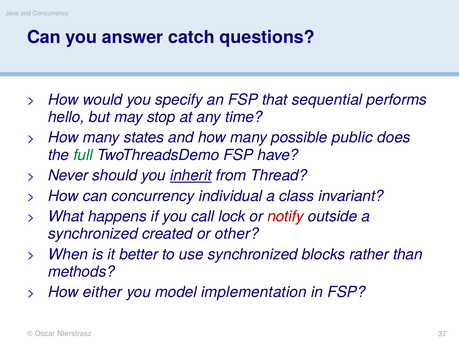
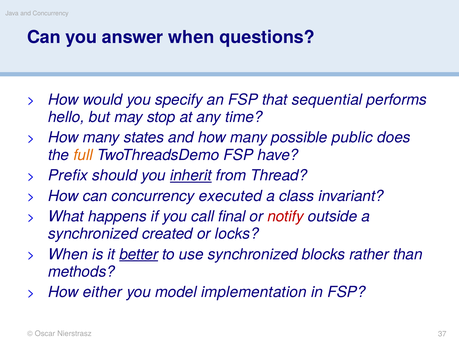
answer catch: catch -> when (191, 37)
full colour: green -> orange (83, 155)
Never: Never -> Prefix (68, 176)
individual: individual -> executed (230, 196)
lock: lock -> final (232, 217)
other: other -> locks (237, 234)
better underline: none -> present (139, 255)
